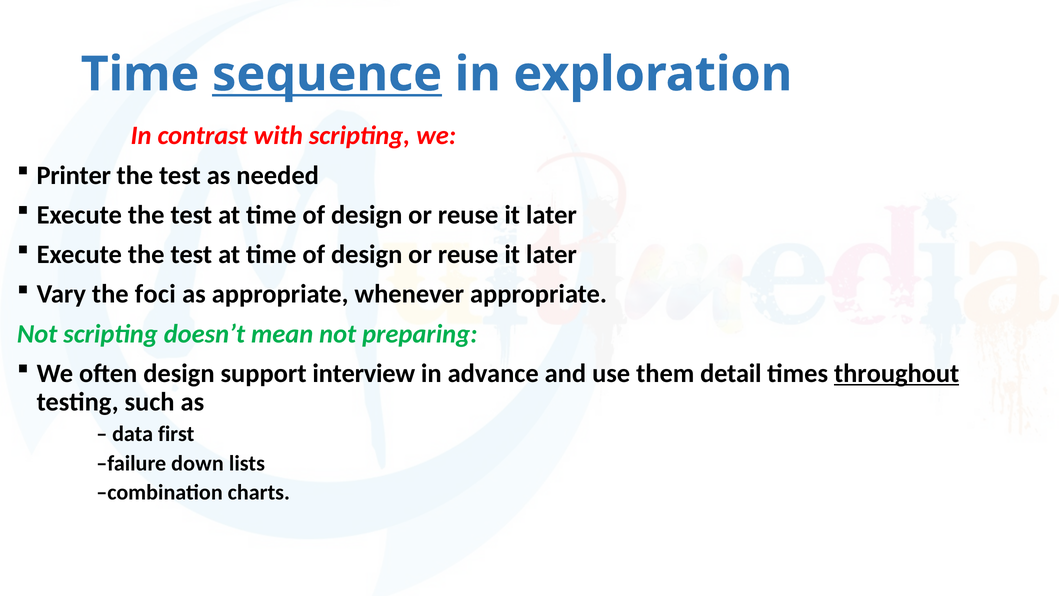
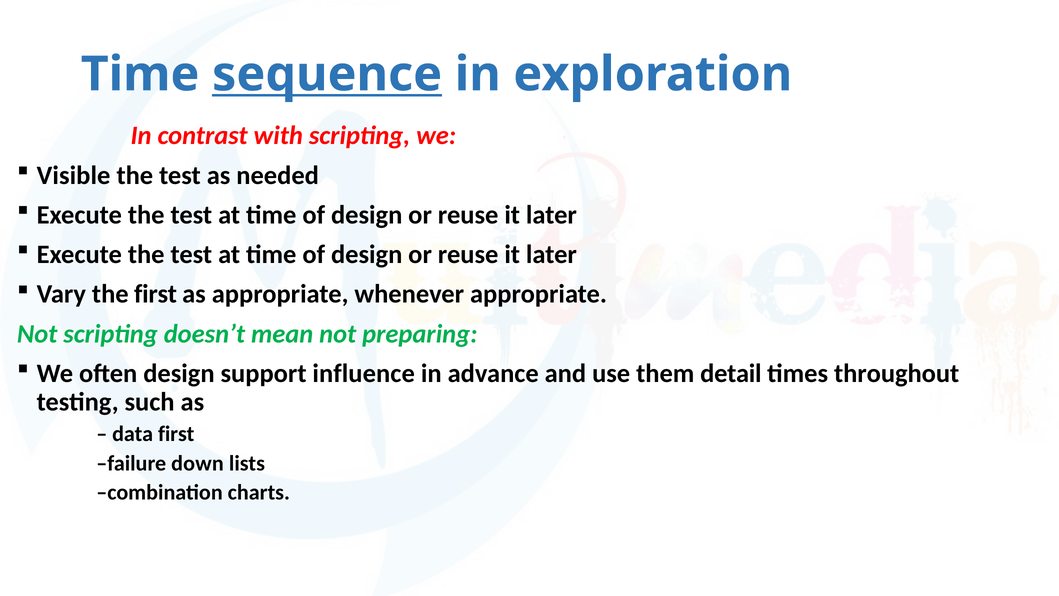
Printer: Printer -> Visible (74, 175)
the foci: foci -> first (156, 294)
interview: interview -> influence (364, 373)
throughout underline: present -> none (897, 373)
